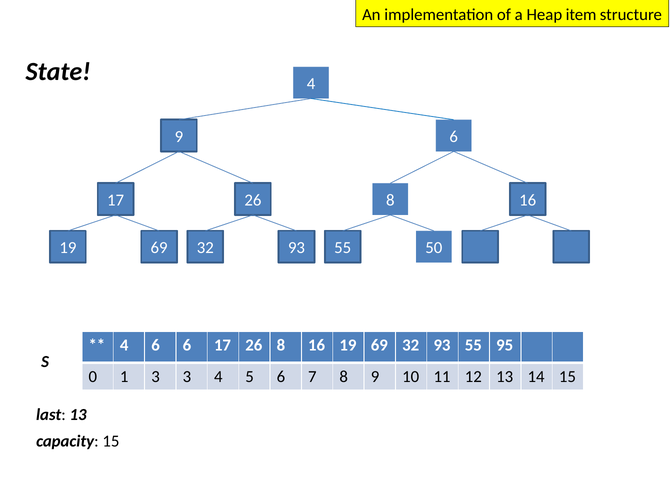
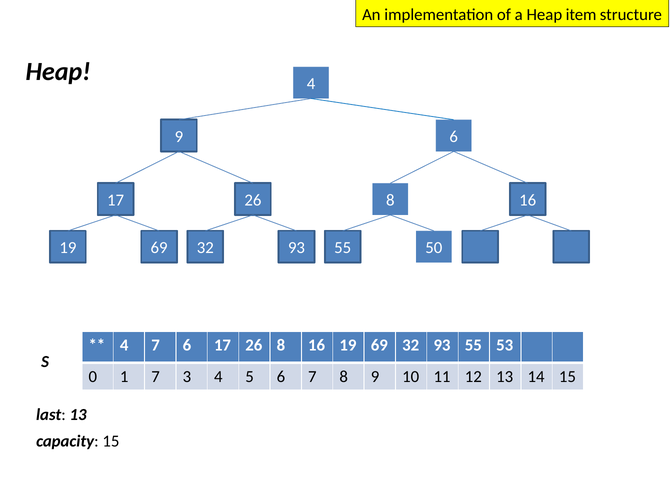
State: State -> Heap (58, 72)
4 6: 6 -> 7 (156, 345)
95: 95 -> 53 (505, 345)
1 3: 3 -> 7 (156, 376)
